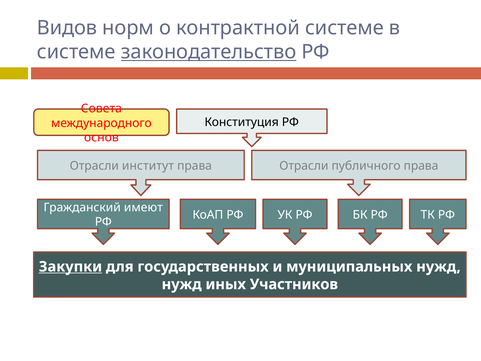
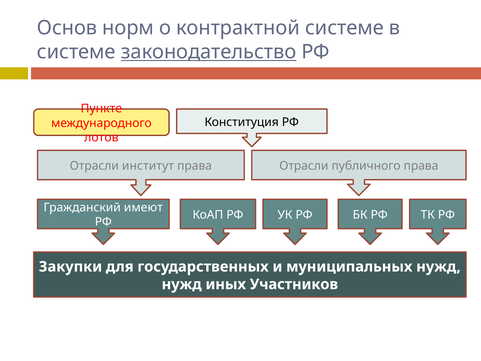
Видов: Видов -> Основ (67, 28)
Совета: Совета -> Пункте (101, 109)
основ: основ -> лотов (101, 137)
Закупки underline: present -> none (70, 267)
